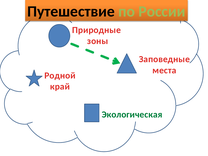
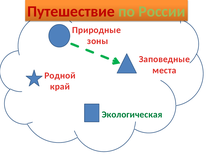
Путешествие colour: black -> red (71, 11)
